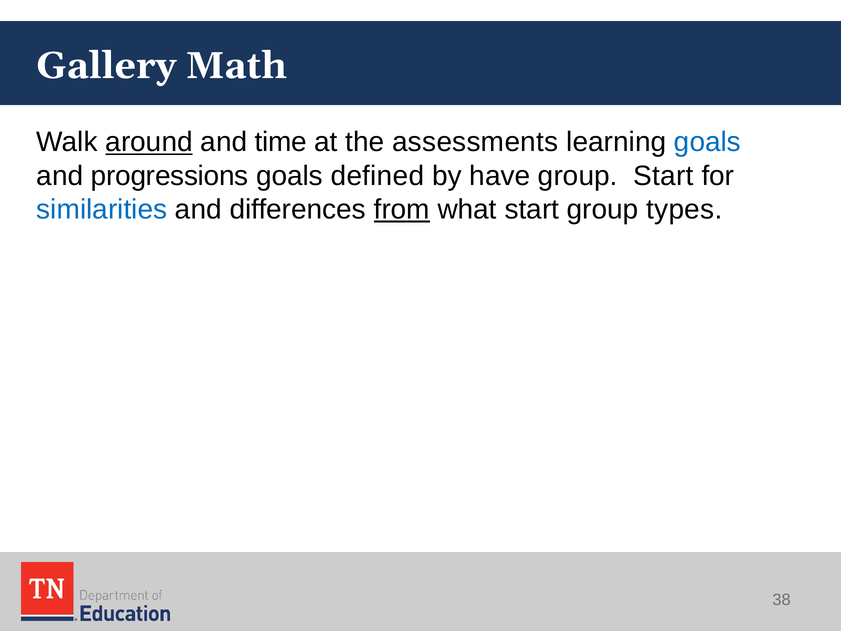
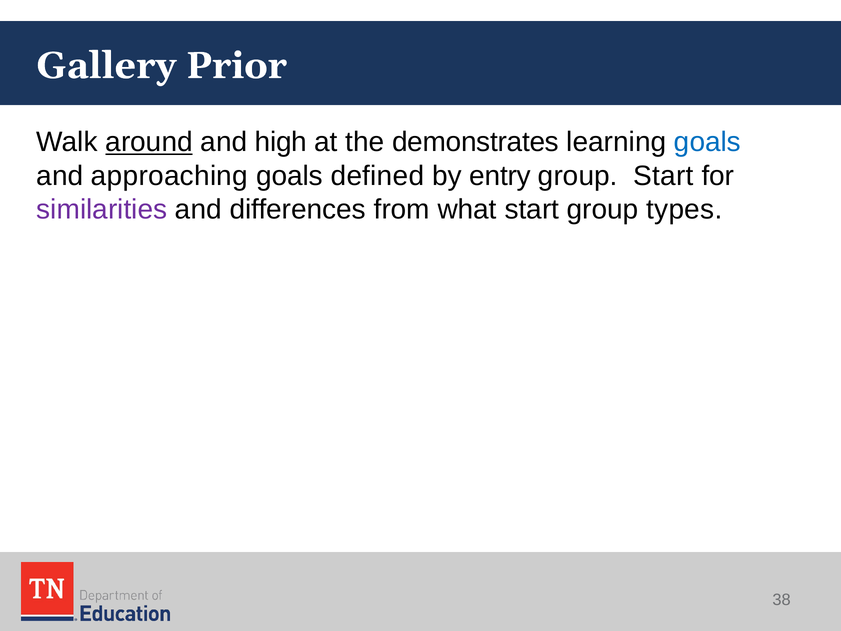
Math: Math -> Prior (236, 66)
time: time -> high (281, 142)
assessments: assessments -> demonstrates (476, 142)
progressions: progressions -> approaching (169, 176)
have: have -> entry (500, 176)
similarities colour: blue -> purple (102, 209)
from underline: present -> none (402, 209)
